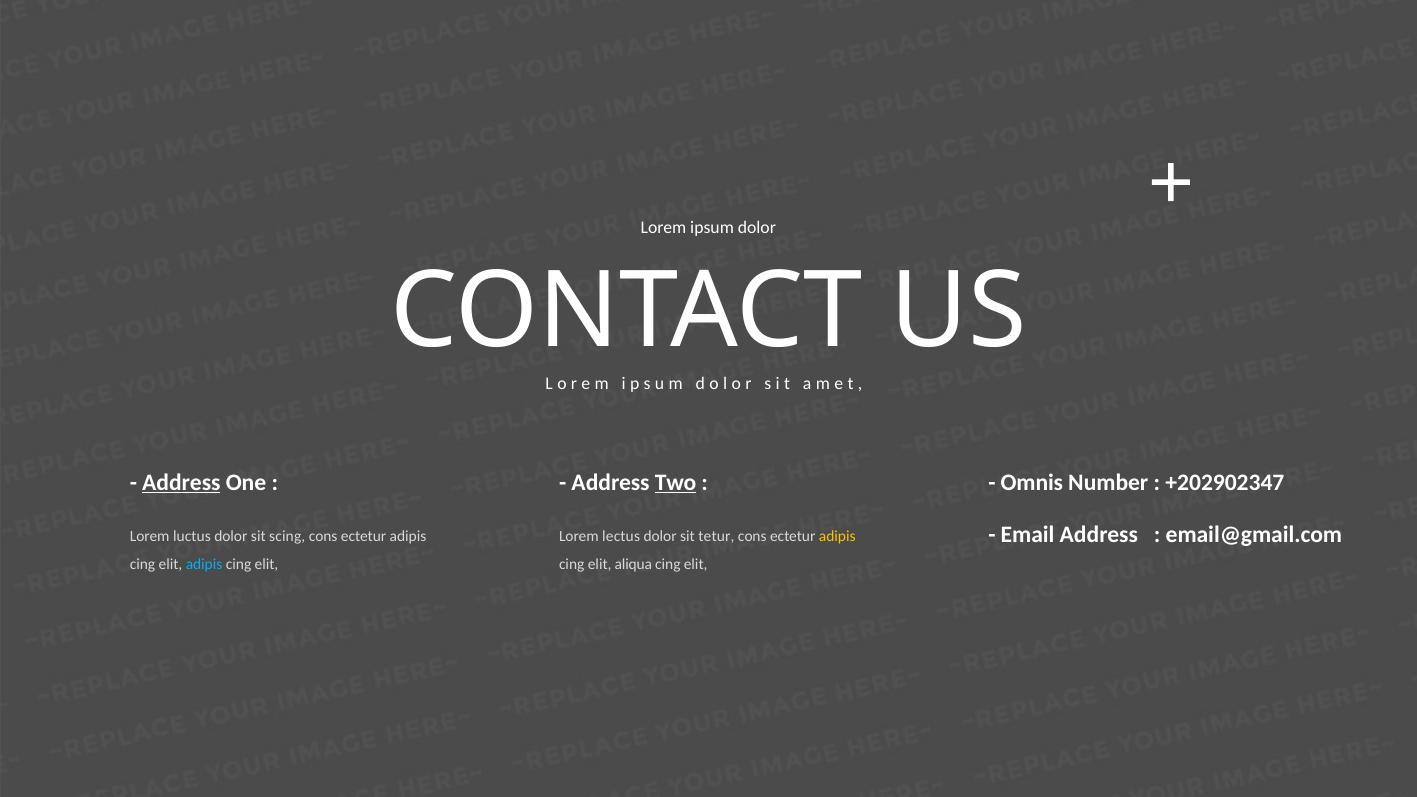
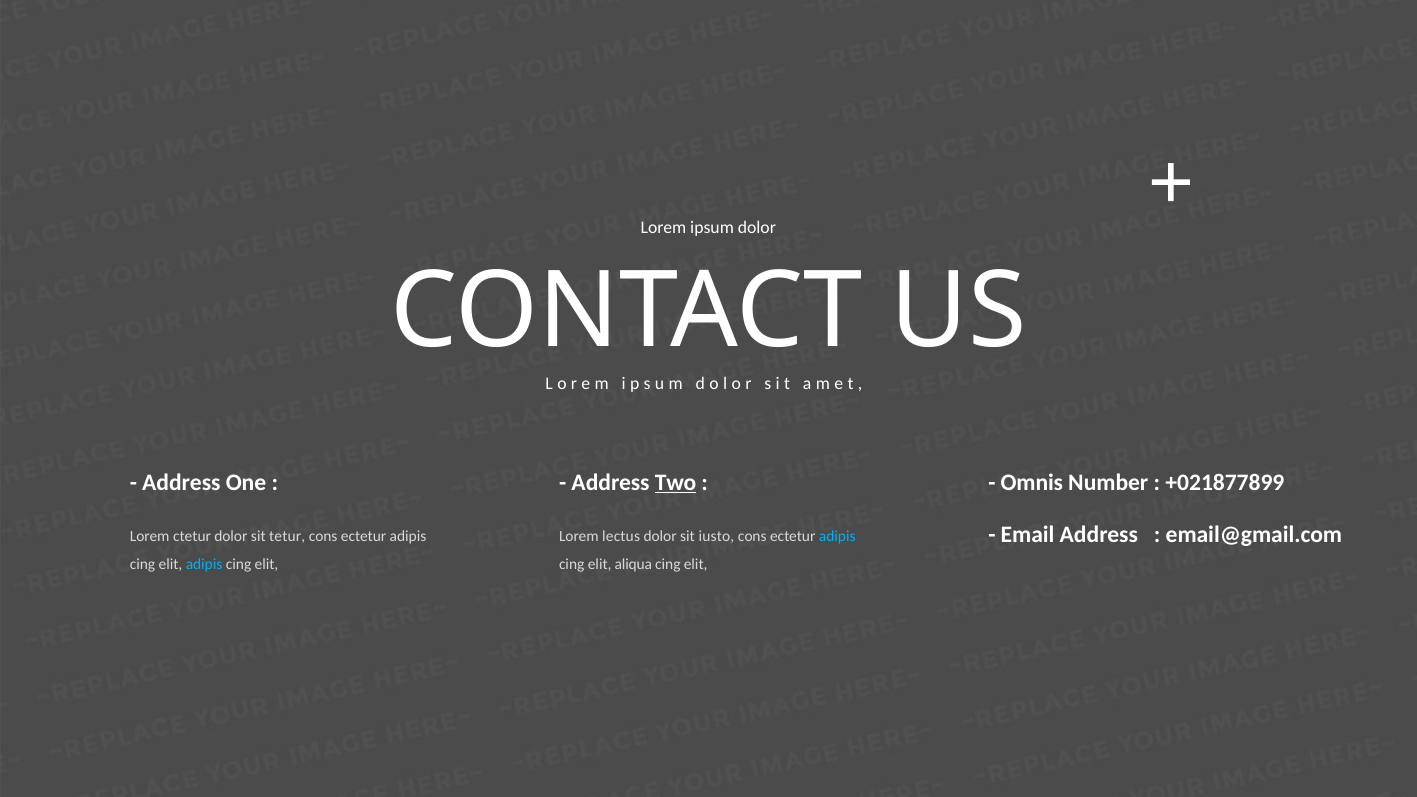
Address underline: present -> none (181, 483)
+202902347: +202902347 -> +021877899 (1225, 483)
luctus: luctus -> ctetur (192, 536)
scing: scing -> tetur (287, 536)
tetur: tetur -> iusto (716, 536)
adipis colour: yellow -> light blue (837, 536)
